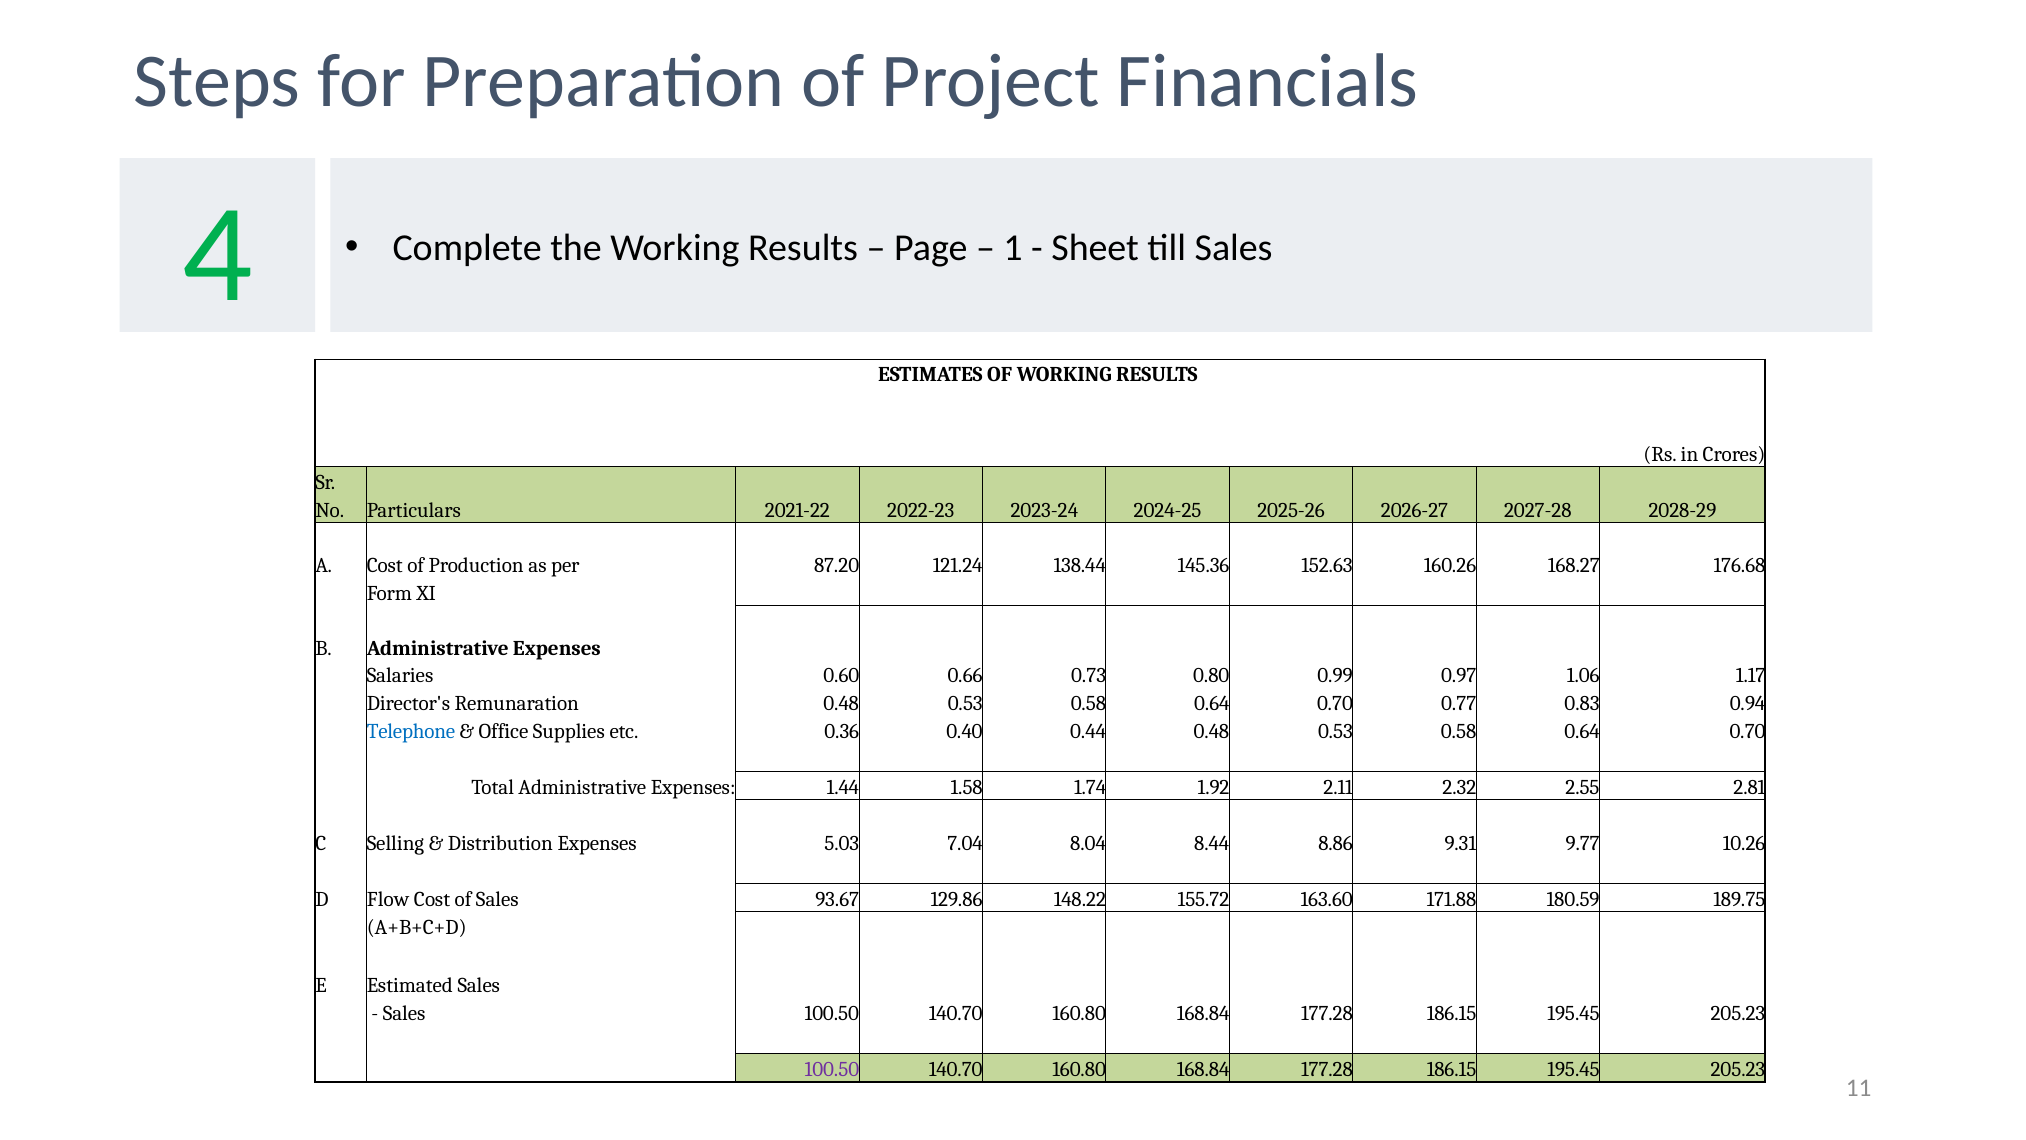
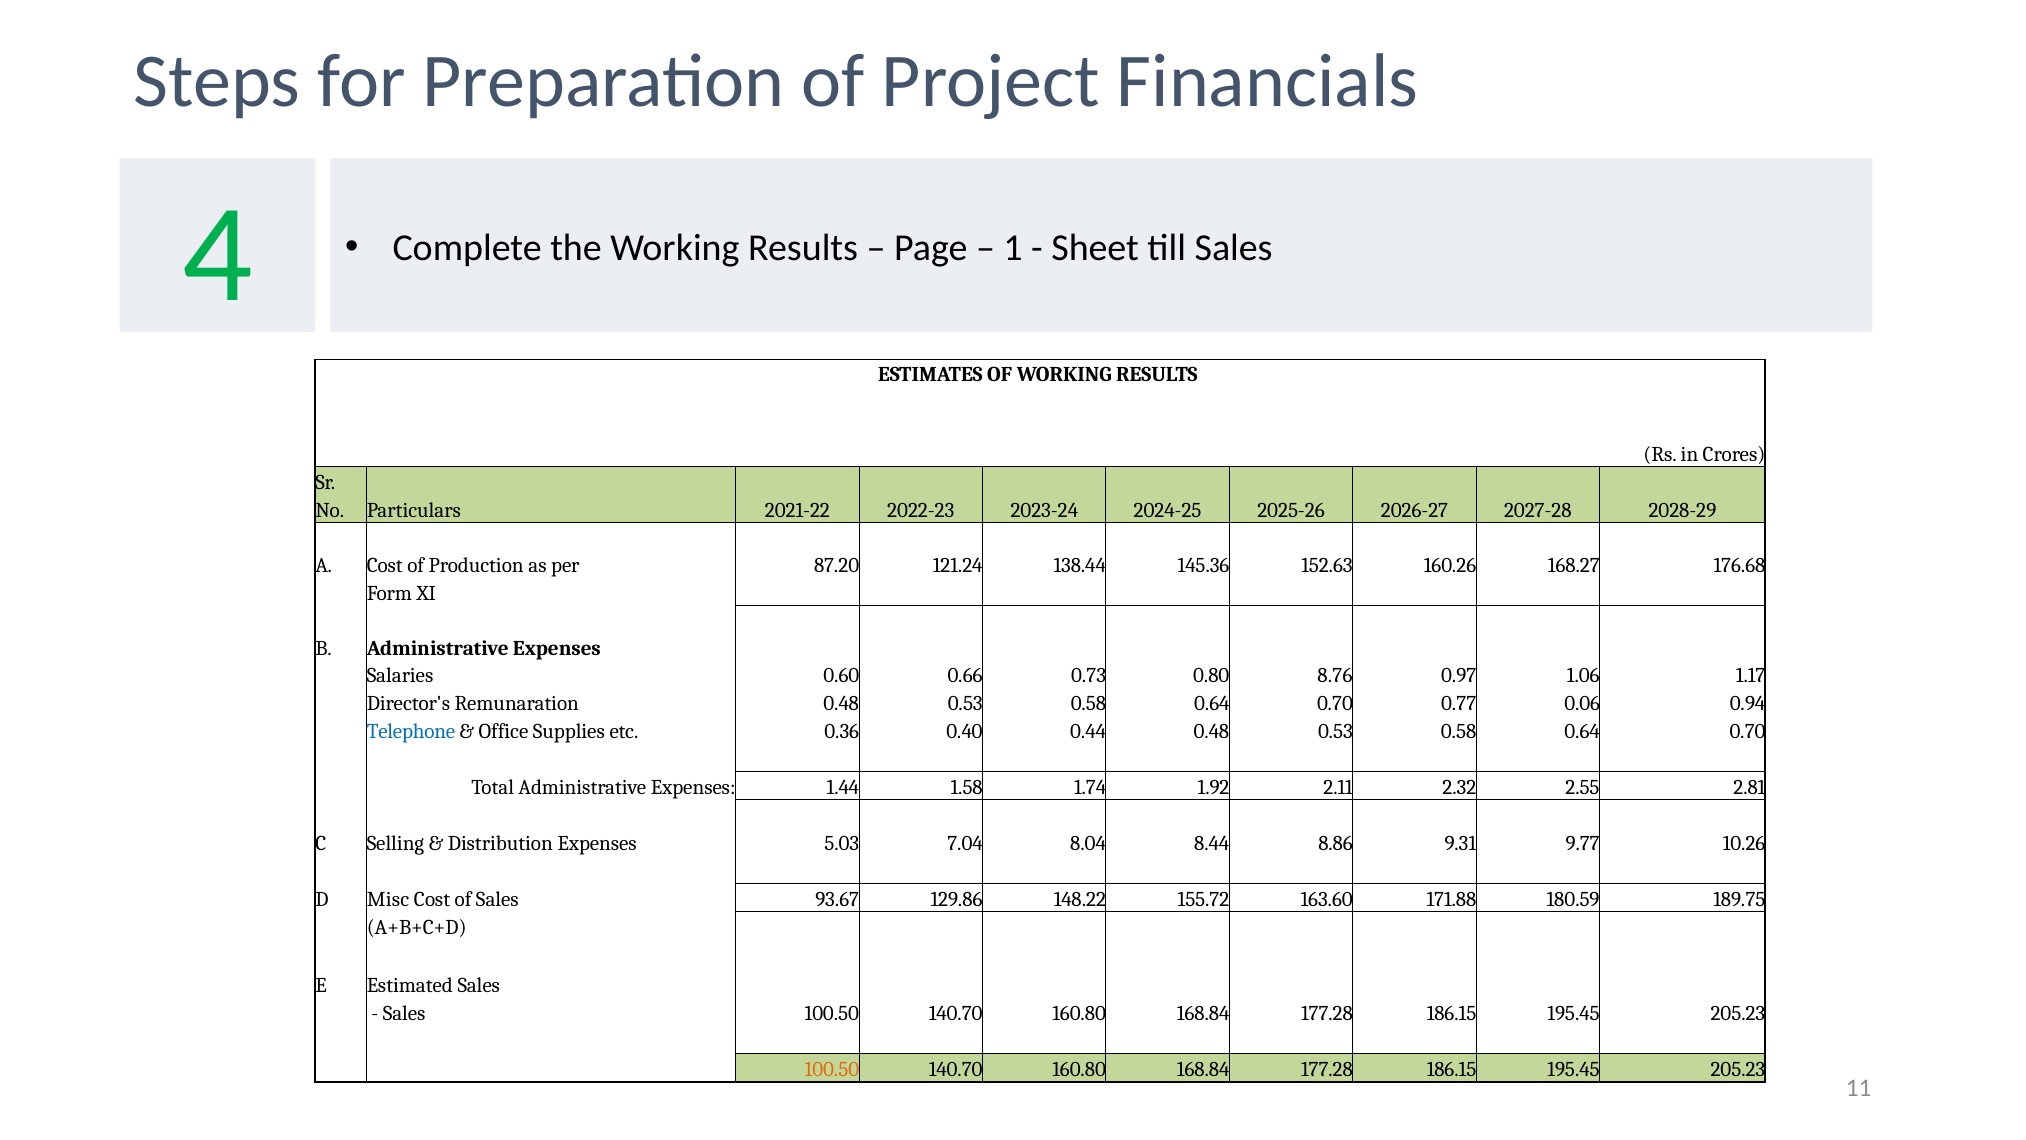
0.99: 0.99 -> 8.76 (1335, 676)
0.83: 0.83 -> 0.06 (1582, 703)
Flow: Flow -> Misc (388, 899)
100.50 colour: purple -> orange (832, 1069)
